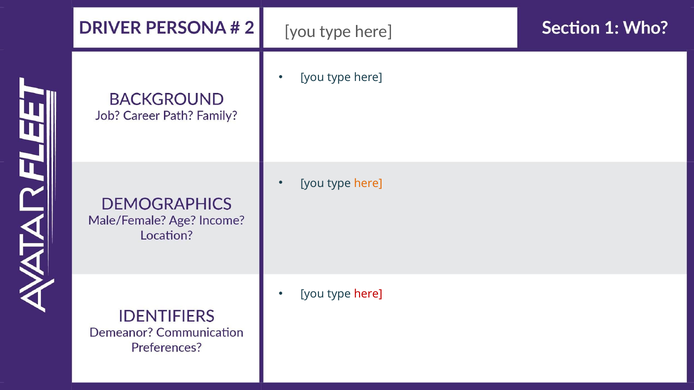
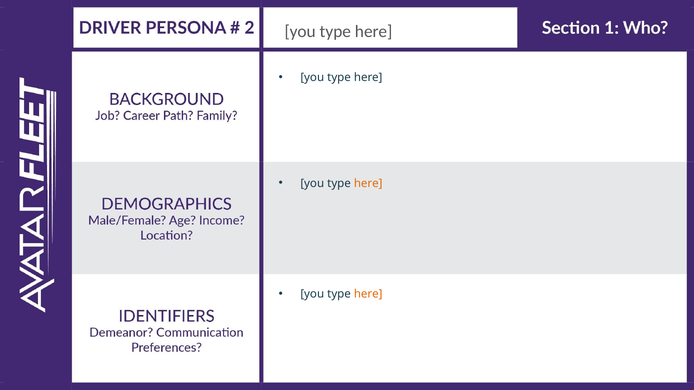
here colour: red -> orange (368, 294)
